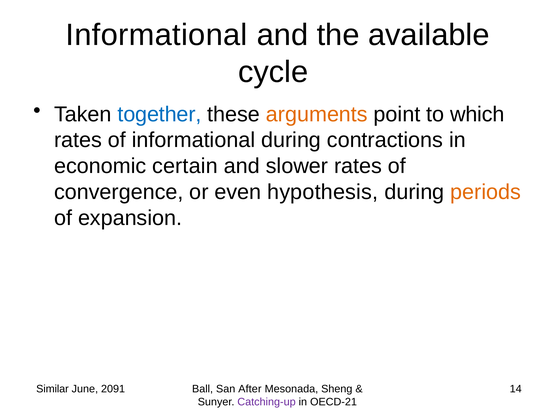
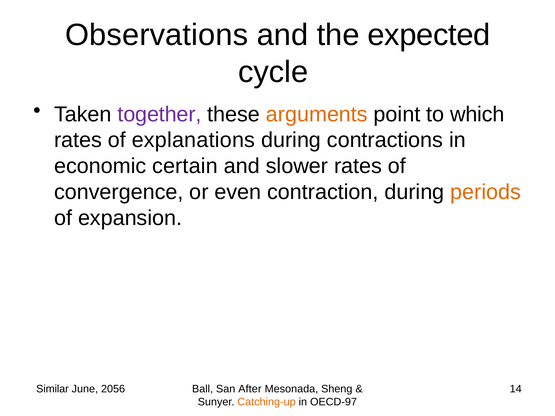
Informational: Informational -> Observations (157, 35)
available: available -> expected (429, 35)
together colour: blue -> purple (160, 114)
of informational: informational -> explanations (193, 140)
hypothesis: hypothesis -> contraction (323, 192)
2091: 2091 -> 2056 (113, 389)
Catching-up colour: purple -> orange (267, 402)
OECD-21: OECD-21 -> OECD-97 (334, 402)
